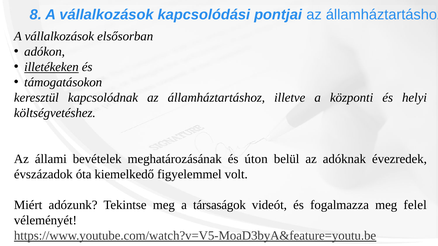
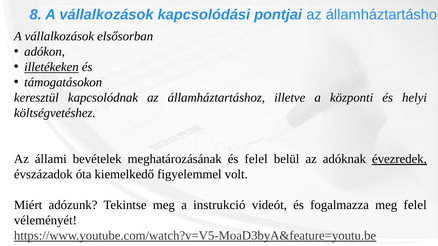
és úton: úton -> felel (256, 159)
évezredek underline: none -> present (399, 159)
társaságok: társaságok -> instrukció (219, 205)
